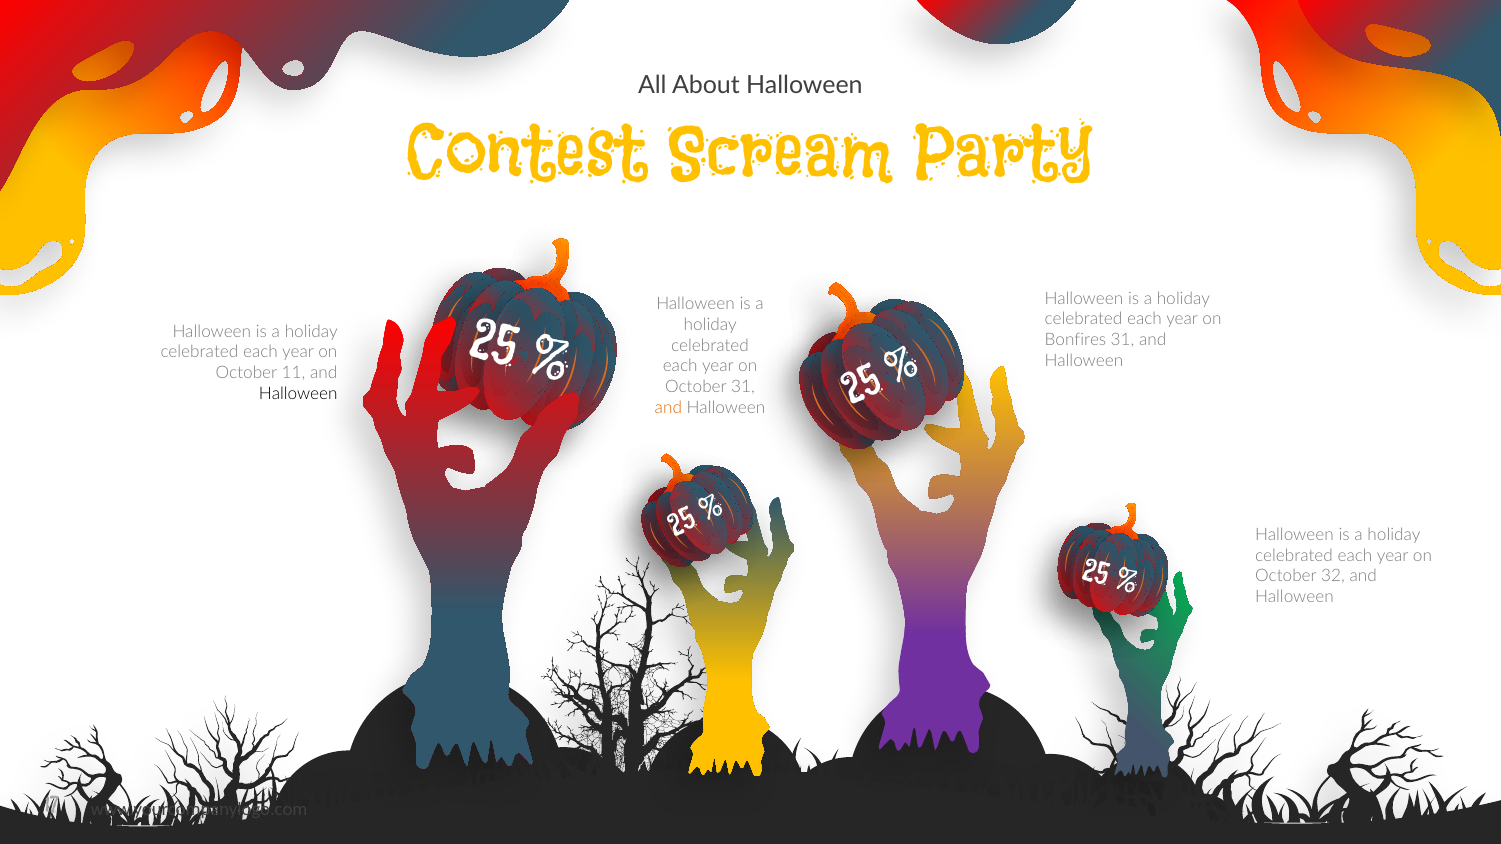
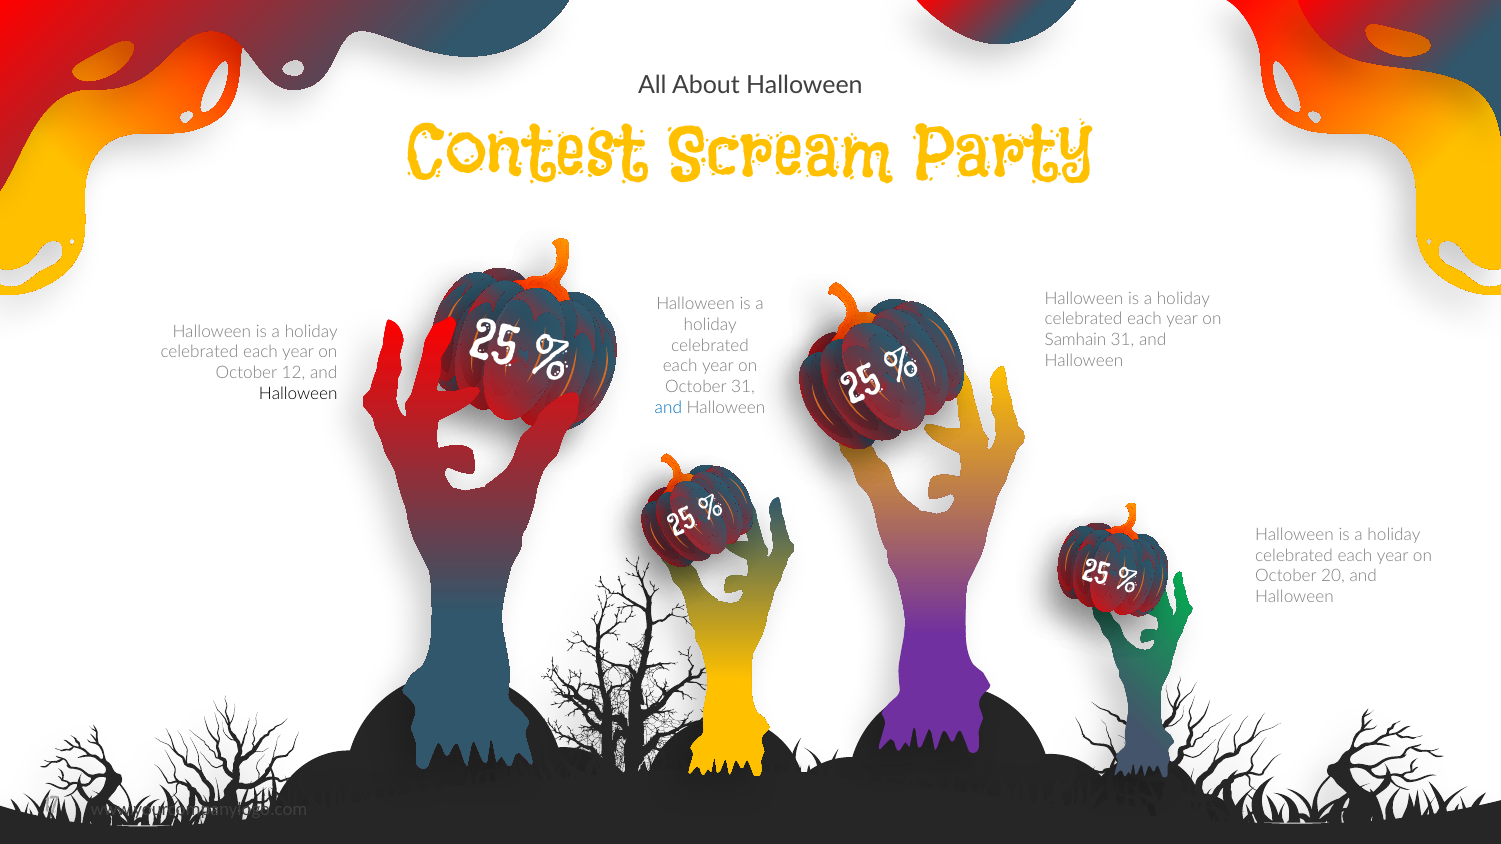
Bonfires: Bonfires -> Samhain (1076, 340)
11: 11 -> 12 (294, 373)
and colour: orange -> blue (668, 408)
32: 32 -> 20 (1333, 576)
